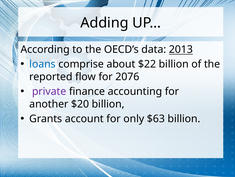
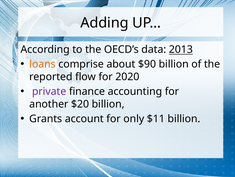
loans colour: blue -> orange (42, 64)
$22: $22 -> $90 (147, 64)
2076: 2076 -> 2020 (127, 76)
$63: $63 -> $11 (156, 118)
